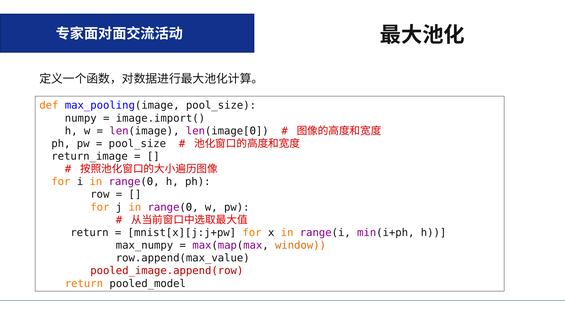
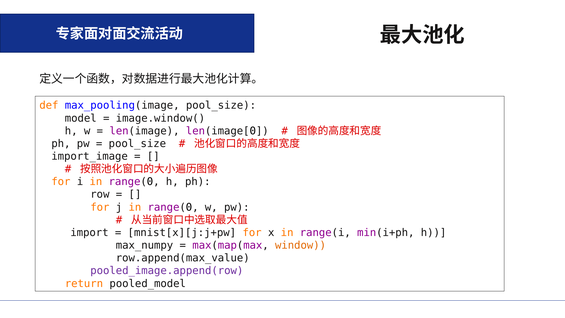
numpy: numpy -> model (81, 118)
image.import(: image.import( -> image.window( (160, 118)
return_image: return_image -> import_image (90, 156)
return: return -> import (89, 233)
pooled_image.append(row colour: red -> purple (167, 271)
